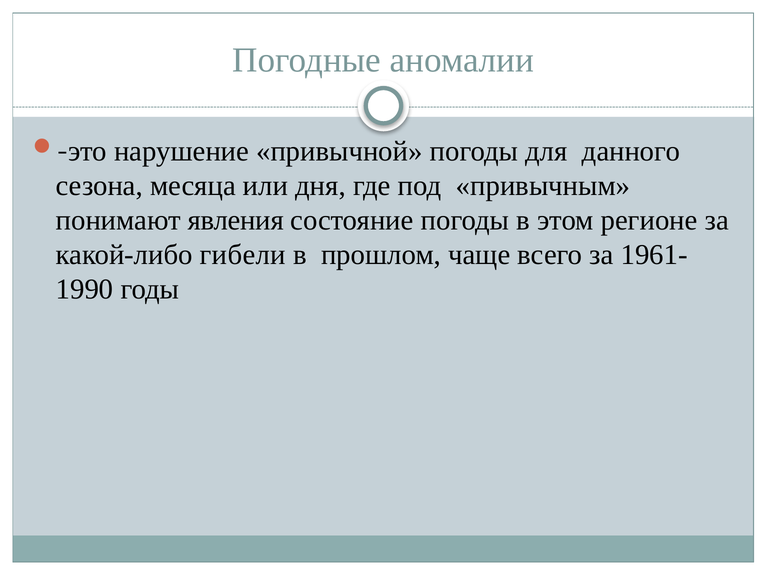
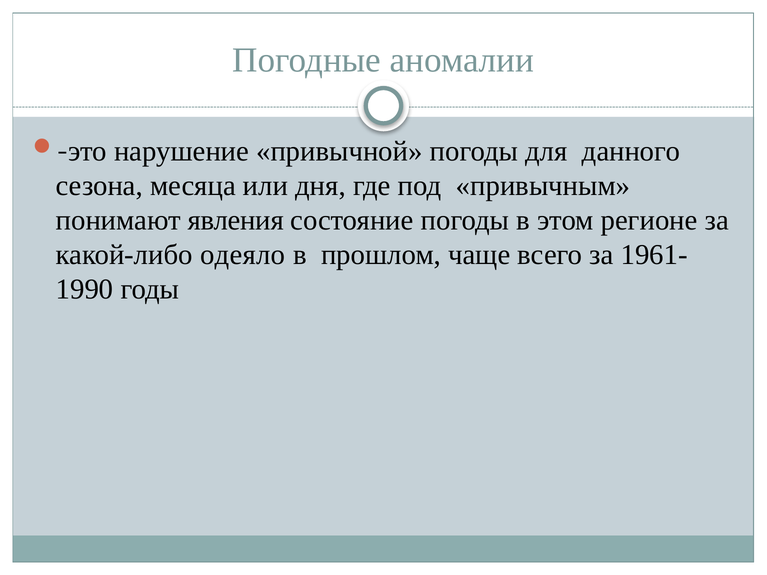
гибели: гибели -> одеяло (243, 255)
